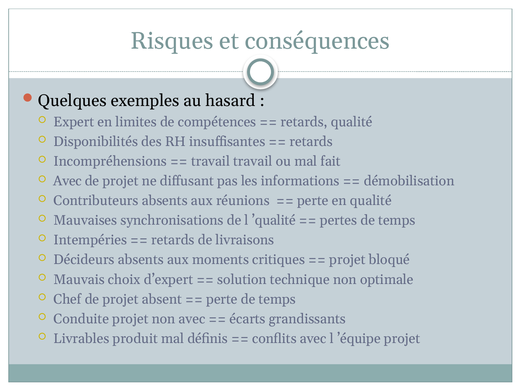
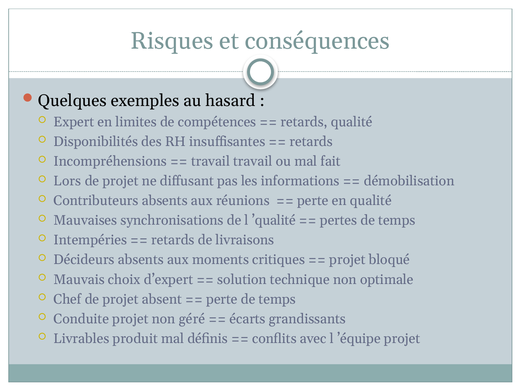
Avec: Avec -> Lors (67, 181)
non avec: avec -> géré (192, 319)
